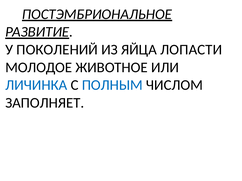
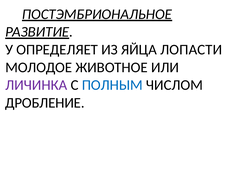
ПОКОЛЕНИЙ: ПОКОЛЕНИЙ -> ОПРЕДЕЛЯЕТ (57, 50)
ЛИЧИНКА colour: blue -> purple (36, 85)
ЗАПОЛНЯЕТ: ЗАПОЛНЯЕТ -> ДРОБЛЕНИЕ (45, 103)
